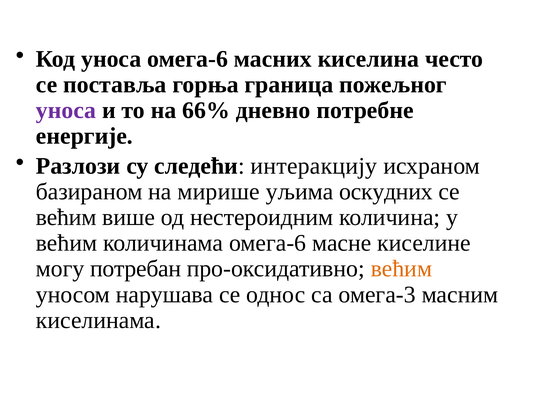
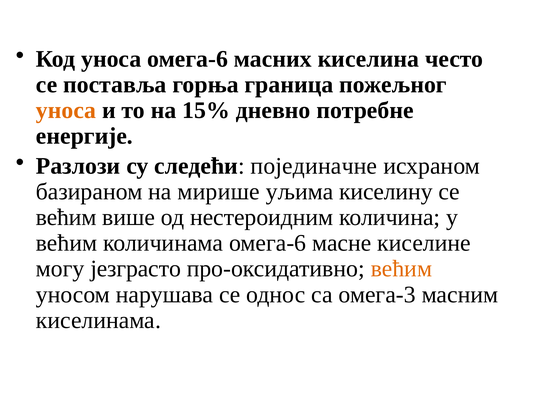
уноса colour: purple -> orange (66, 111)
66%: 66% -> 15% (206, 111)
интеракцију: интеракцију -> појединачне (314, 166)
оскудних: оскудних -> киселину (386, 192)
потребан: потребан -> језграсто (136, 269)
